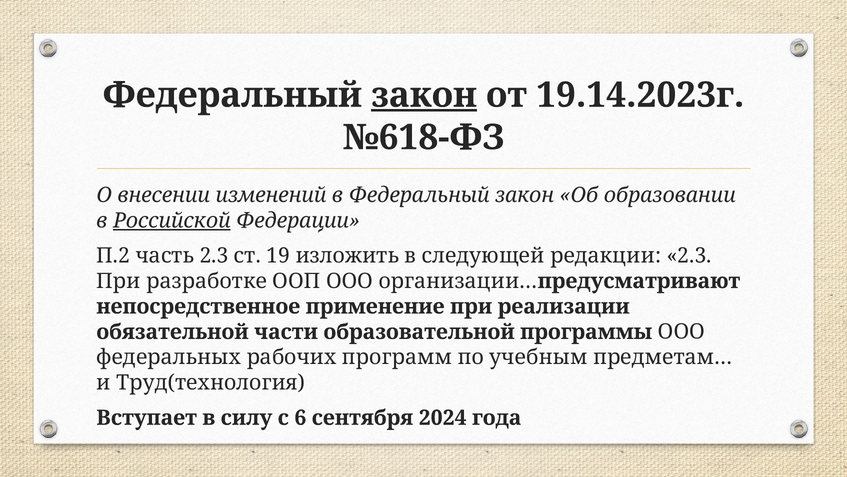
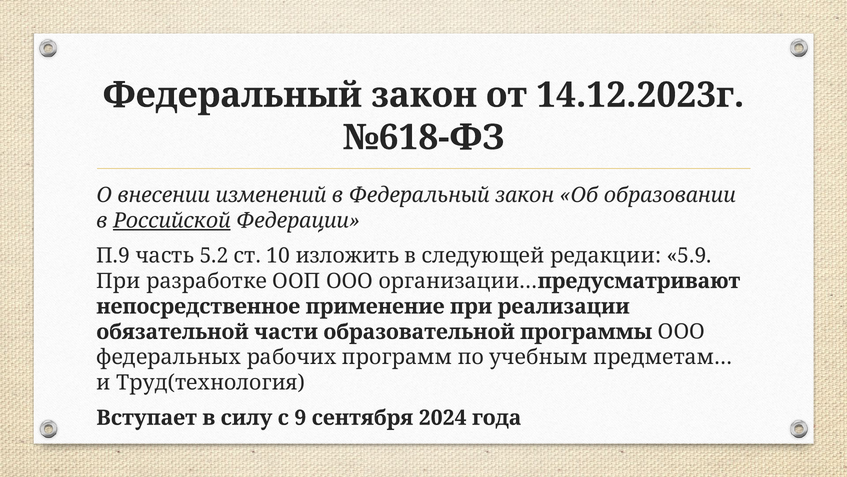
закон underline: present -> none (424, 95)
19.14.2023г: 19.14.2023г -> 14.12.2023г (640, 95)
П.2: П.2 -> П.9 (113, 255)
часть 2.3: 2.3 -> 5.2 (214, 255)
19: 19 -> 10 (278, 255)
редакции 2.3: 2.3 -> 5.9 (689, 255)
6: 6 -> 9 (300, 417)
